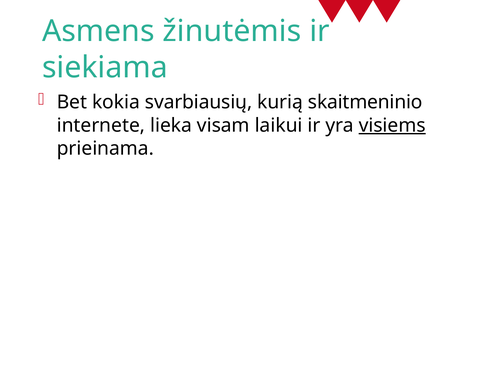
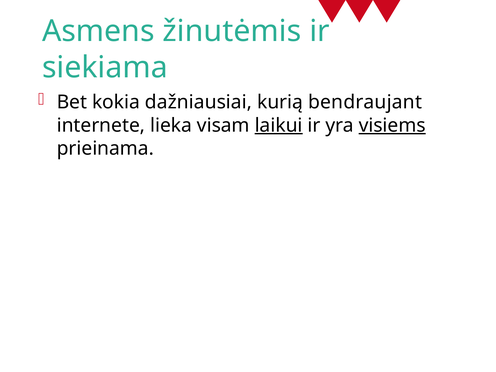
svarbiausių: svarbiausių -> dažniausiai (199, 102)
skaitmeninio: skaitmeninio -> bendraujant (365, 102)
laikui underline: none -> present (279, 125)
